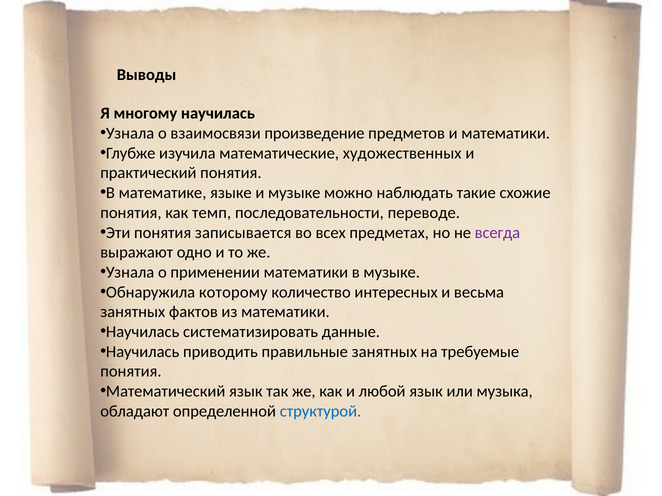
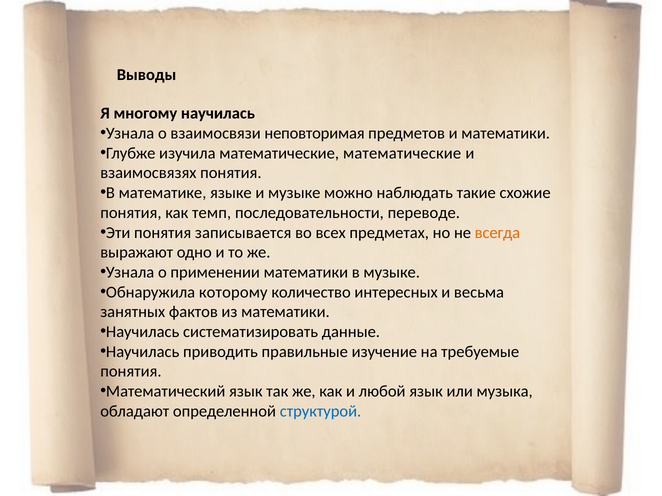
произведение: произведение -> неповторимая (315, 133)
математические художественных: художественных -> математические (402, 153)
практический: практический -> взаимосвязях (148, 173)
всегда colour: purple -> orange (497, 233)
правильные занятных: занятных -> изучение (384, 352)
